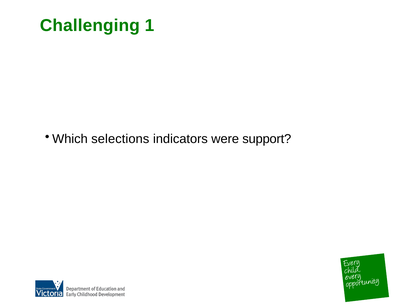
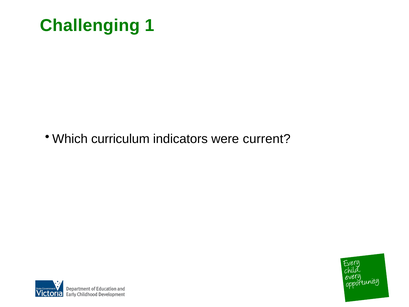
selections: selections -> curriculum (120, 139)
support: support -> current (267, 139)
